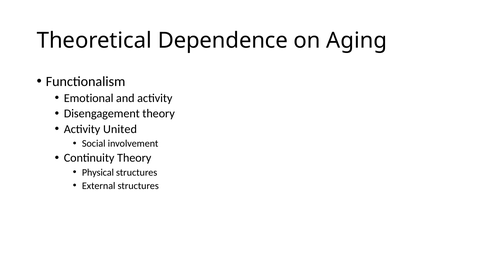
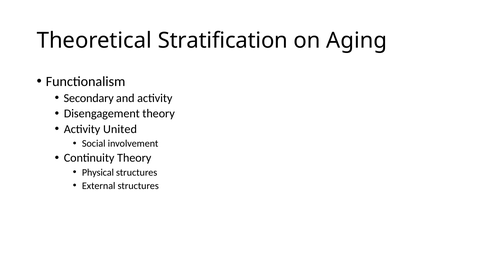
Dependence: Dependence -> Stratification (223, 40)
Emotional: Emotional -> Secondary (89, 98)
